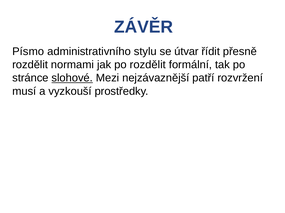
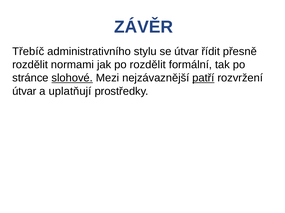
Písmo: Písmo -> Třebíč (28, 52)
patří underline: none -> present (203, 78)
musí: musí -> útvar (24, 91)
vyzkouší: vyzkouší -> uplatňují (70, 91)
